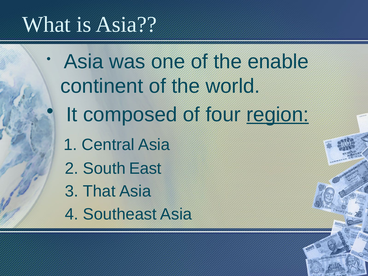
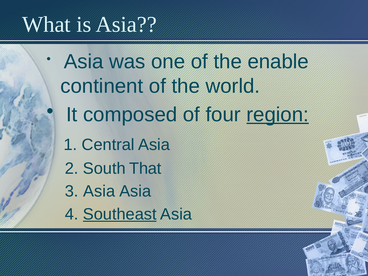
East: East -> That (145, 168)
3 That: That -> Asia (99, 191)
Southeast underline: none -> present (120, 214)
